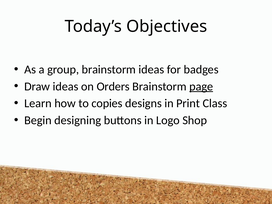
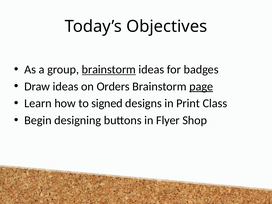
brainstorm underline: none -> present (109, 69)
copies: copies -> signed (107, 103)
Logo: Logo -> Flyer (168, 120)
